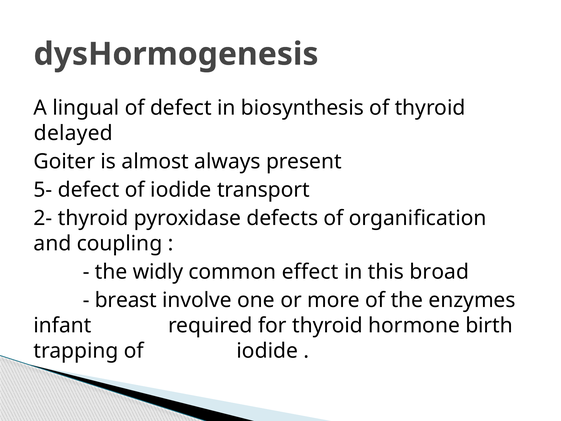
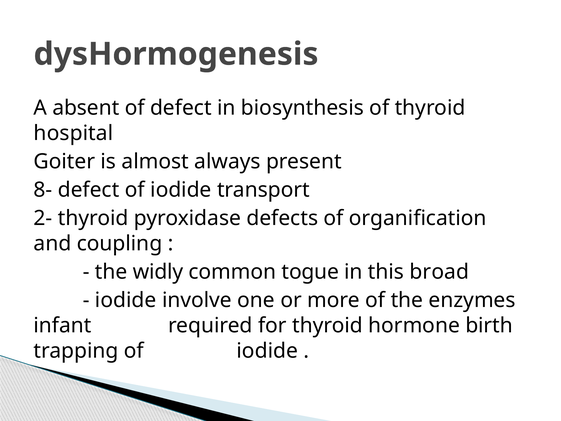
lingual: lingual -> absent (86, 108)
delayed: delayed -> hospital (73, 133)
5-: 5- -> 8- (43, 190)
effect: effect -> togue (310, 272)
breast: breast -> iodide (126, 300)
